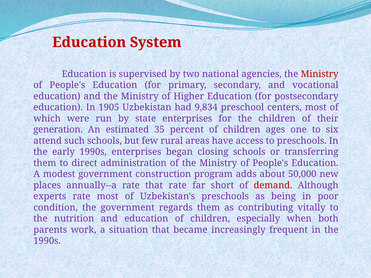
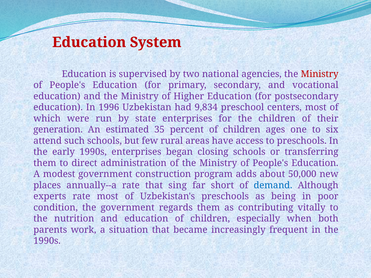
1905: 1905 -> 1996 (109, 107)
that rate: rate -> sing (178, 185)
demand colour: red -> blue (273, 185)
